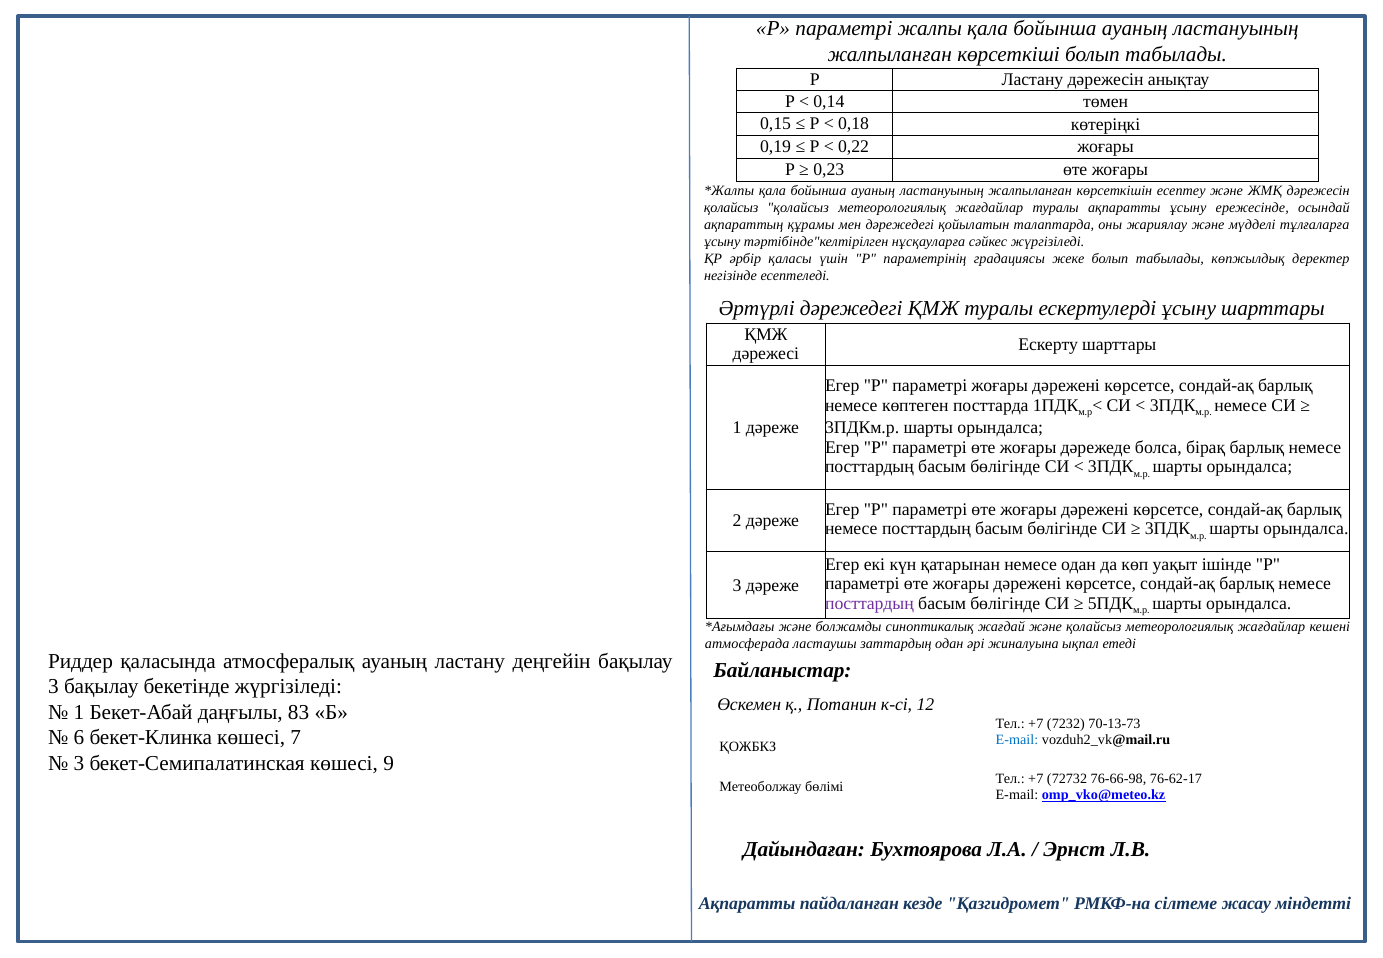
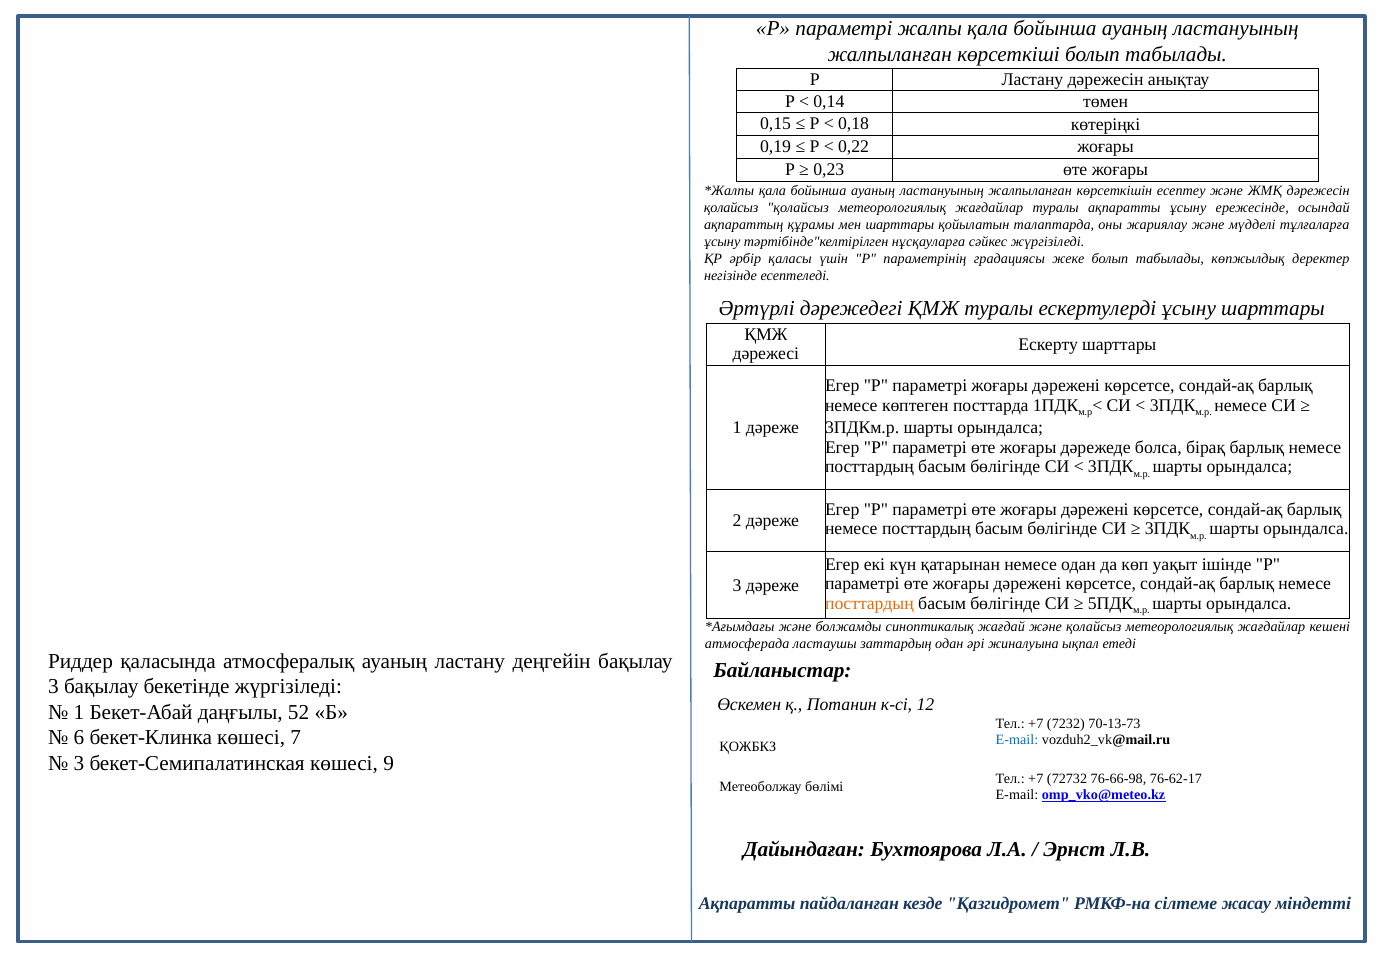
мен дәрежедегі: дәрежедегі -> шарттары (900, 225)
посттардың colour: purple -> orange (869, 603)
83: 83 -> 52 (299, 712)
